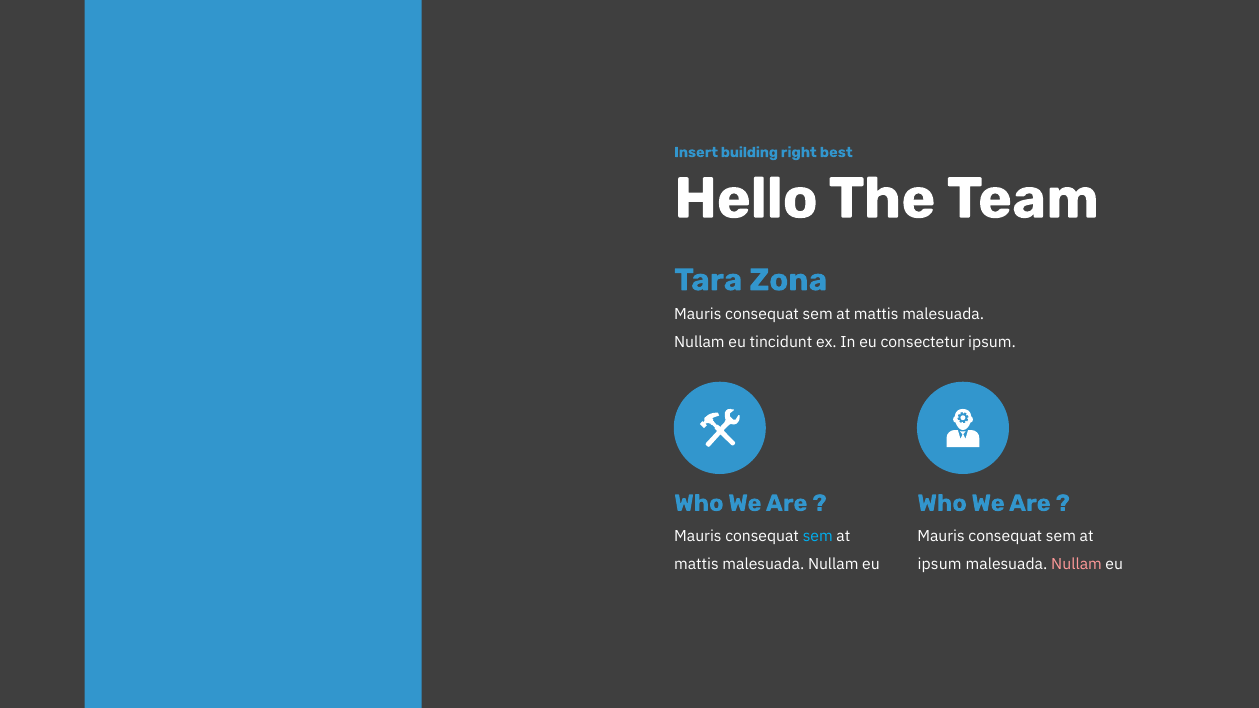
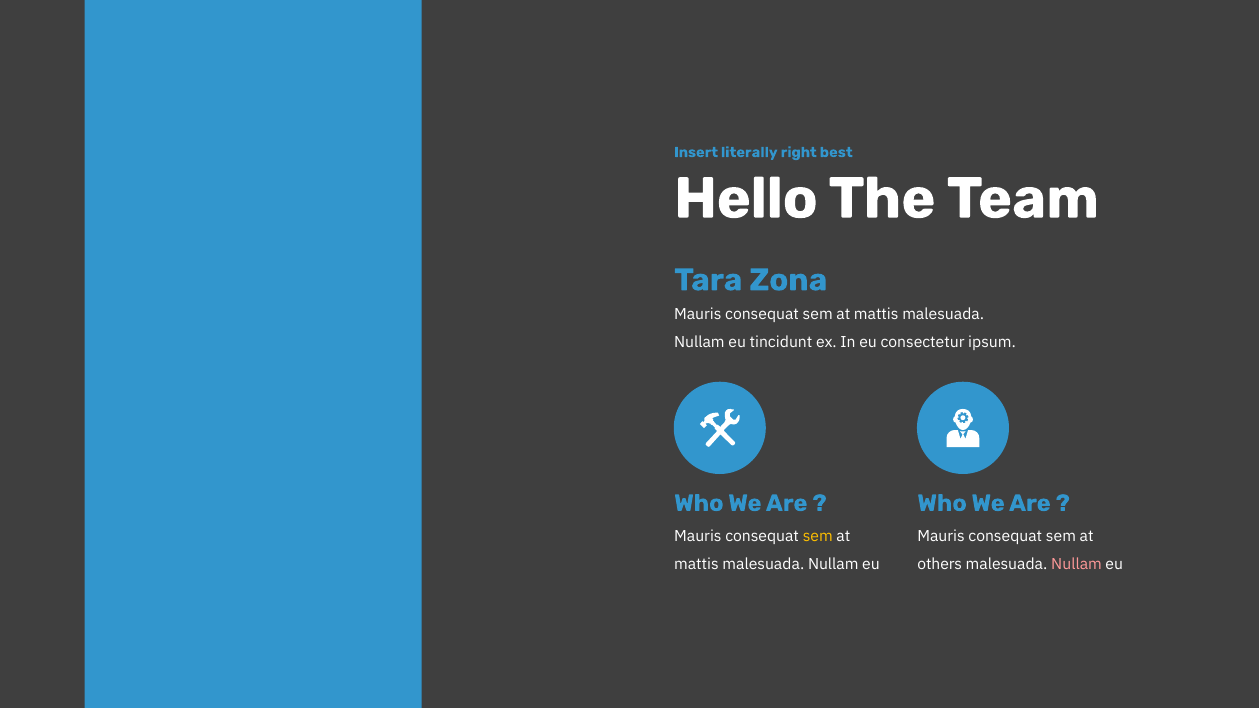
building: building -> literally (749, 152)
sem colour: light blue -> yellow (818, 536)
ipsum: ipsum -> others (940, 565)
